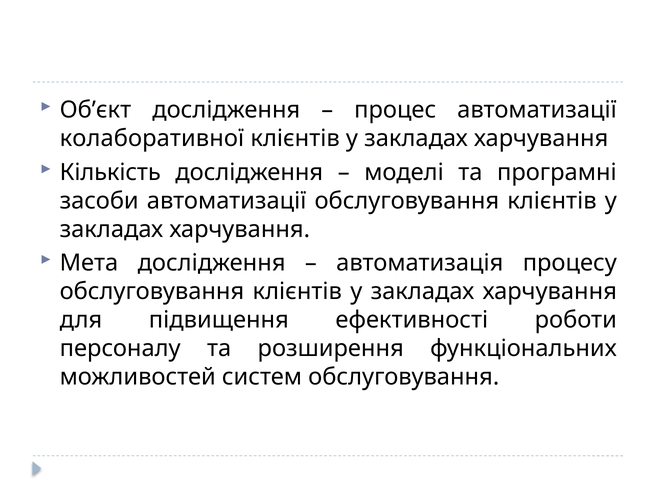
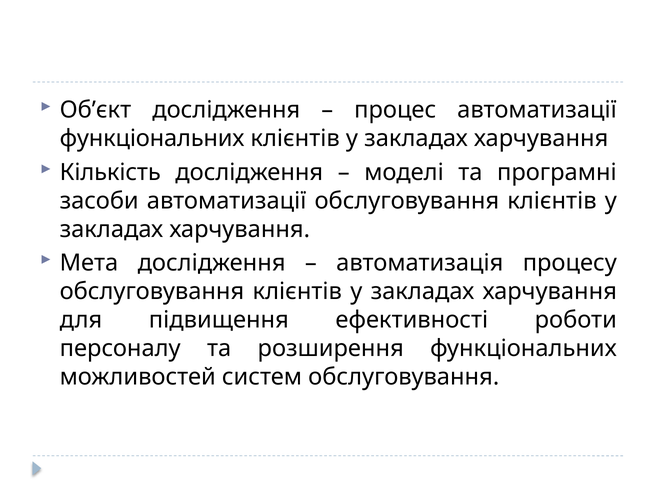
колаборативної: колаборативної -> функціональних (152, 139)
